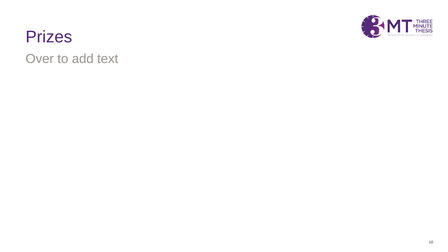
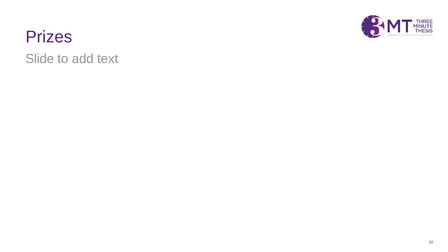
Over: Over -> Slide (40, 59)
